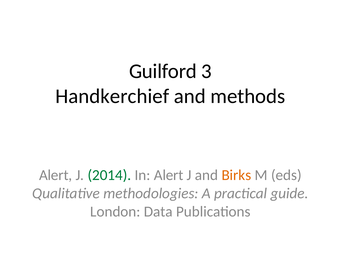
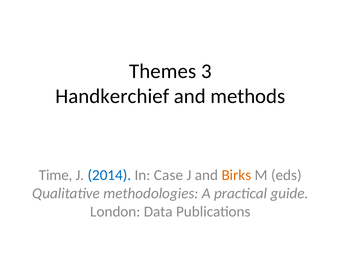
Guilford: Guilford -> Themes (163, 71)
Alert: Alert -> Time (56, 175)
2014 colour: green -> blue (109, 175)
In Alert: Alert -> Case (169, 175)
